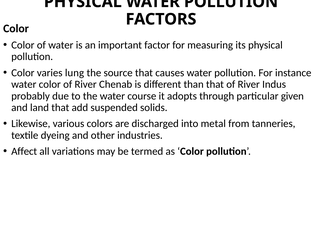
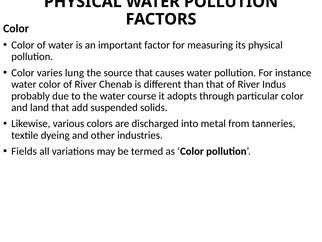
particular given: given -> color (292, 96)
Affect: Affect -> Fields (24, 151)
